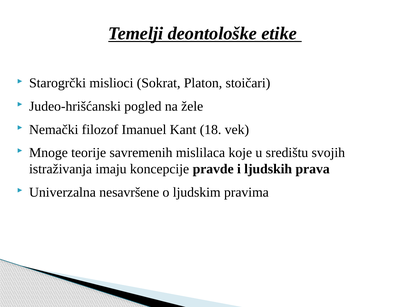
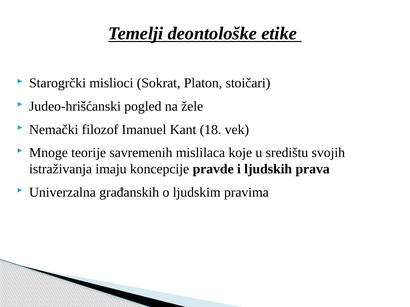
nesavršene: nesavršene -> građanskih (129, 193)
